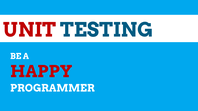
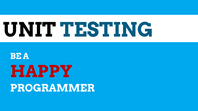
UNIT colour: red -> black (29, 30)
